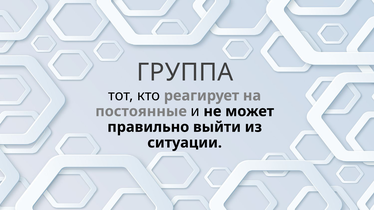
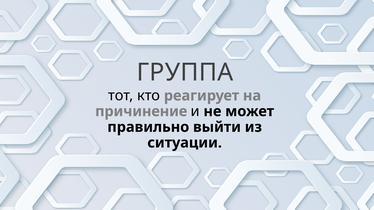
постоянные: постоянные -> причинение (141, 112)
